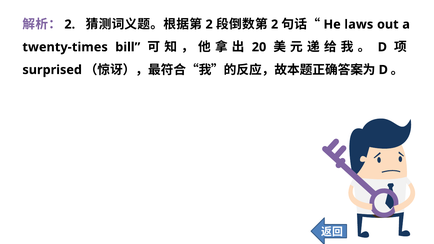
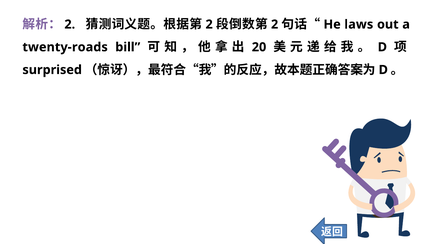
twenty-times: twenty-times -> twenty-roads (65, 47)
